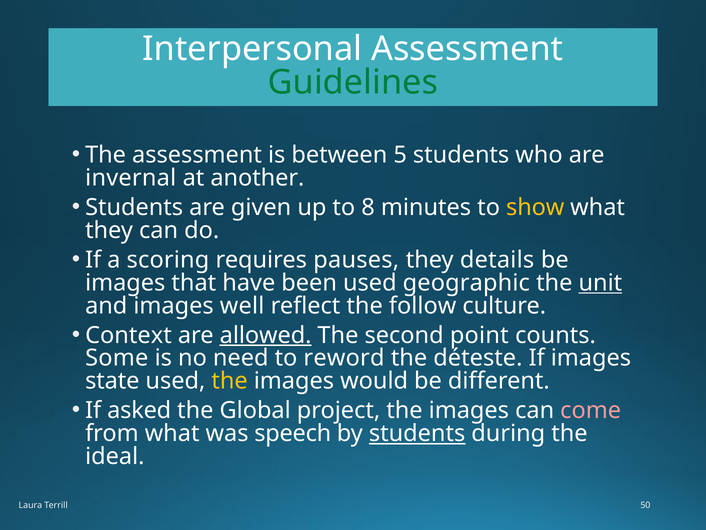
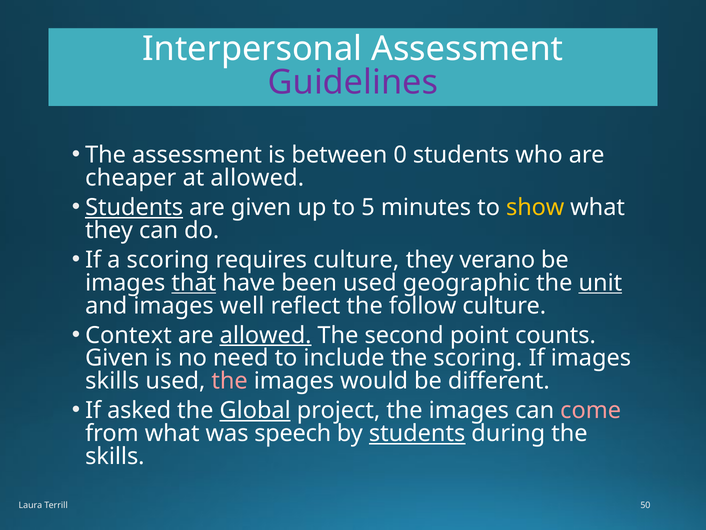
Guidelines colour: green -> purple (353, 82)
5: 5 -> 0 (400, 155)
invernal: invernal -> cheaper (131, 178)
at another: another -> allowed (257, 178)
Students underline: none -> present (134, 207)
8: 8 -> 5 (368, 207)
requires pauses: pauses -> culture (356, 260)
details: details -> verano (497, 260)
that underline: none -> present (194, 283)
Some: Some -> Given (117, 358)
reword: reword -> include (344, 358)
the déteste: déteste -> scoring (478, 358)
state: state -> skills (112, 381)
the colour: yellow -> pink (230, 381)
Global underline: none -> present (255, 410)
ideal: ideal -> skills (115, 456)
